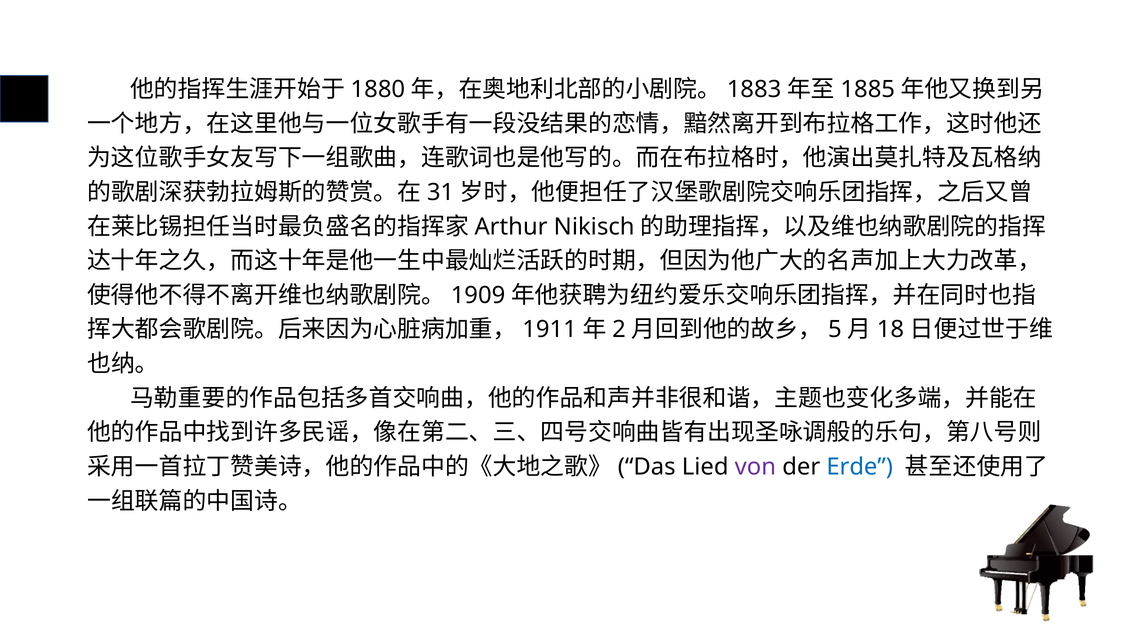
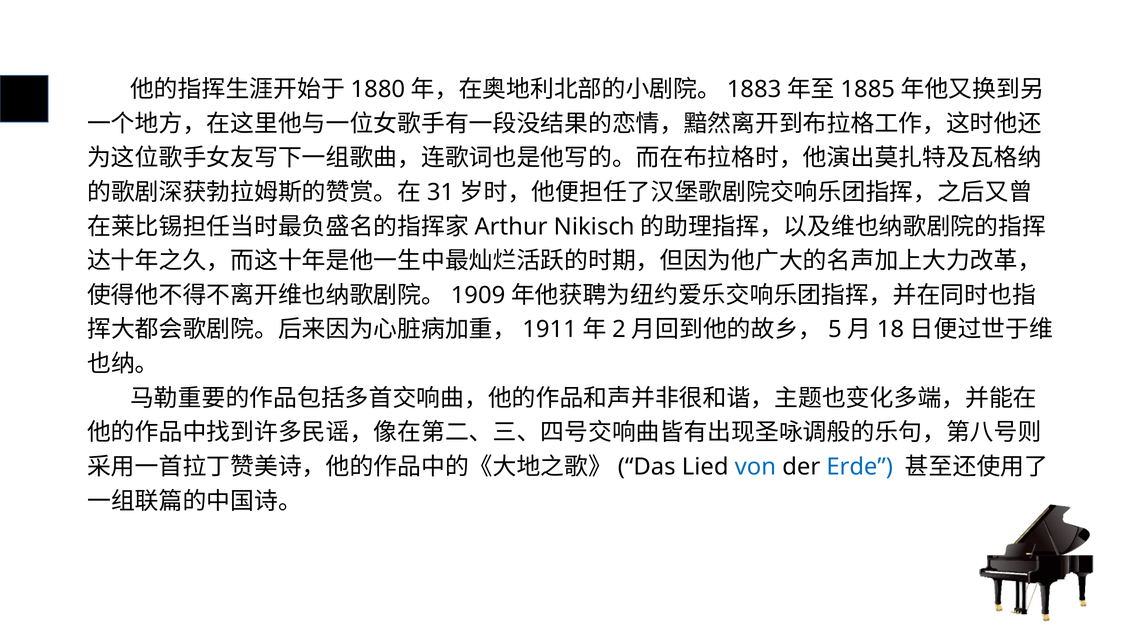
von colour: purple -> blue (755, 467)
